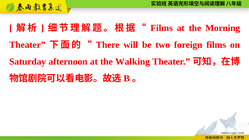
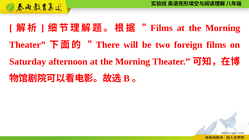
afternoon at the Walking: Walking -> Morning (133, 62)
